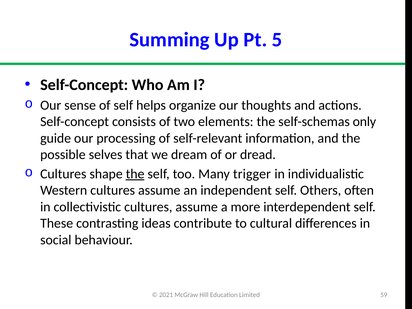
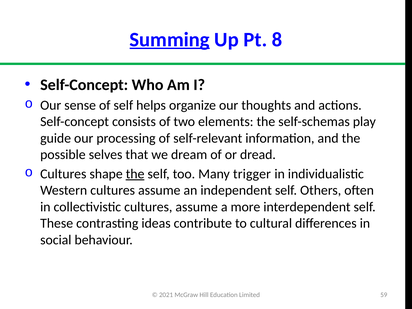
Summing underline: none -> present (170, 40)
5: 5 -> 8 (277, 40)
only: only -> play (364, 122)
